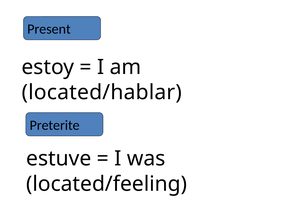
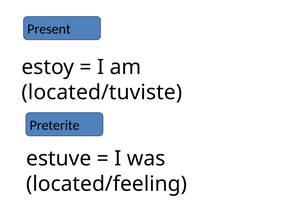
located/hablar: located/hablar -> located/tuviste (102, 92)
